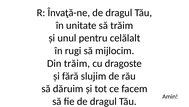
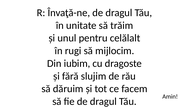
Din trăim: trăim -> iubim (77, 63)
